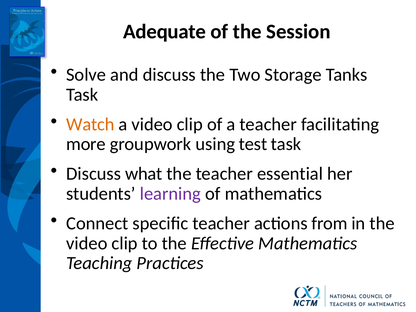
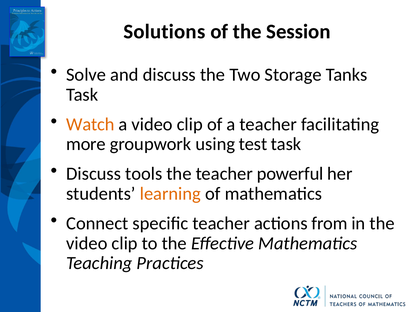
Adequate: Adequate -> Solutions (164, 32)
what: what -> tools (144, 174)
essential: essential -> powerful (290, 174)
learning colour: purple -> orange (170, 194)
